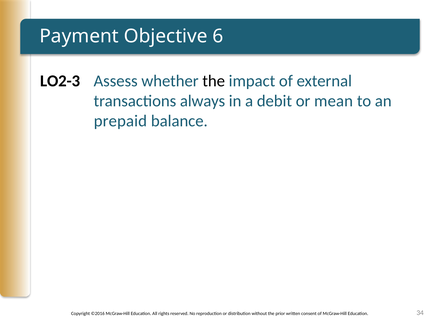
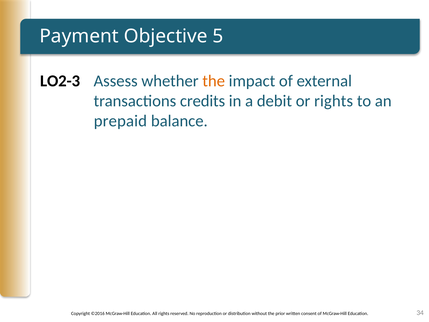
6: 6 -> 5 (218, 36)
the colour: black -> orange (214, 81)
always: always -> credits (203, 101)
or mean: mean -> rights (334, 101)
